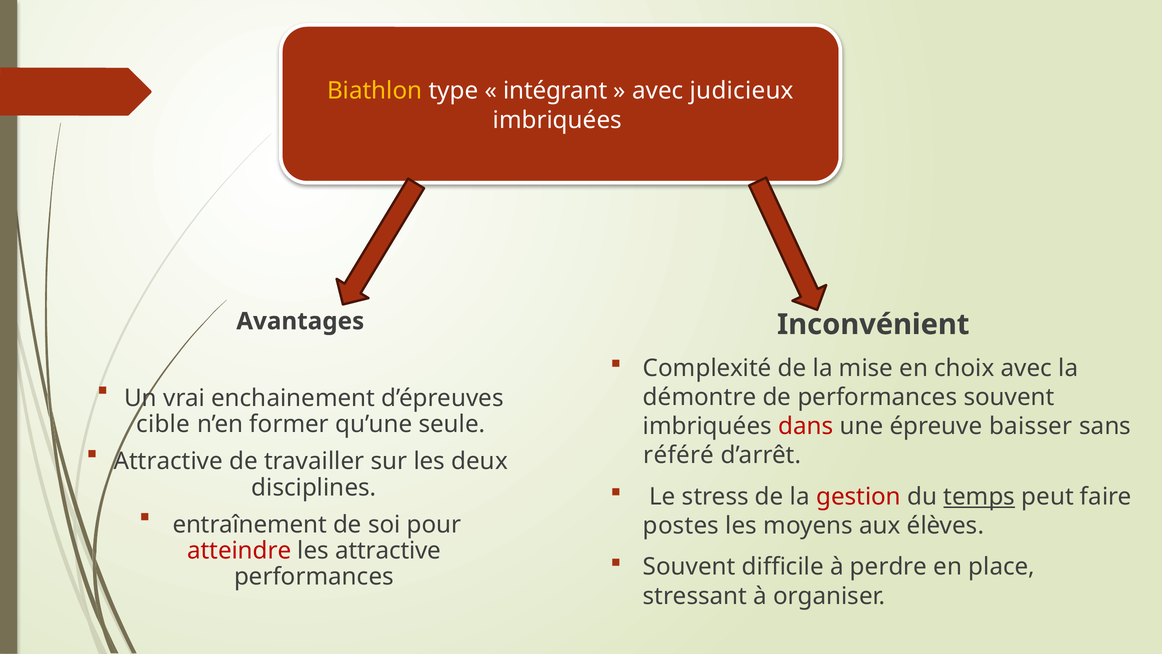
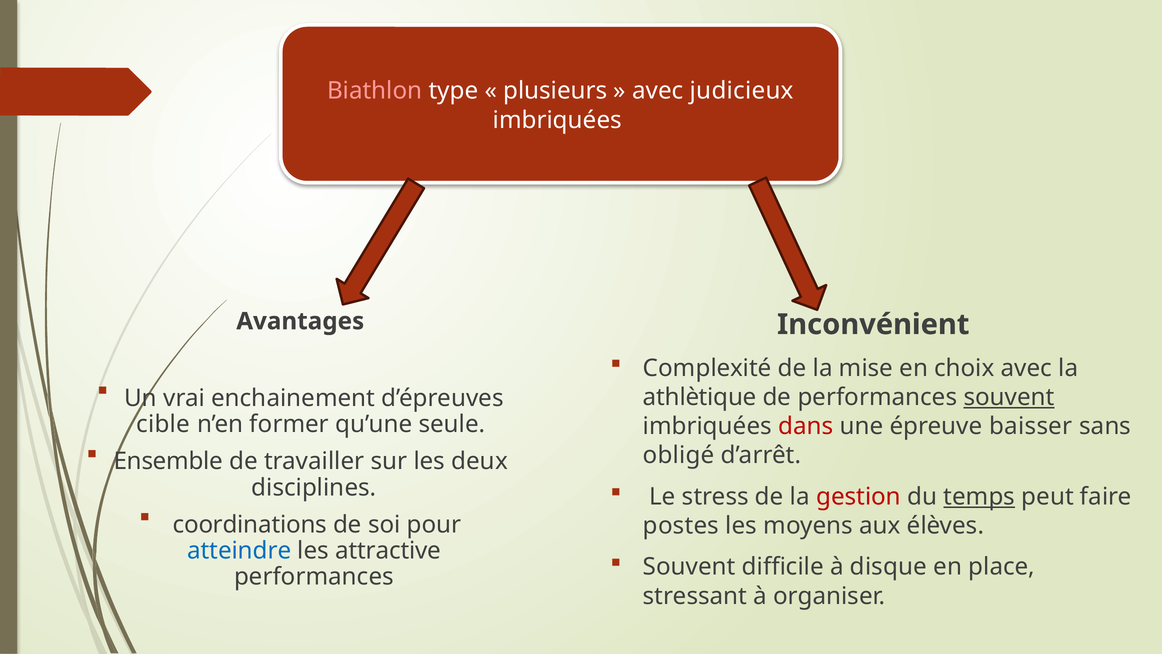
Biathlon colour: yellow -> pink (375, 91)
intégrant: intégrant -> plusieurs (555, 91)
démontre: démontre -> athlètique (700, 397)
souvent underline: none -> present (1009, 397)
Attractive: Attractive -> Ensemble (168, 461)
référé: référé -> obligé (679, 455)
entraînement: entraînement -> coordinations (250, 524)
atteindre colour: red -> blue (239, 551)
perdre: perdre -> disque (888, 567)
